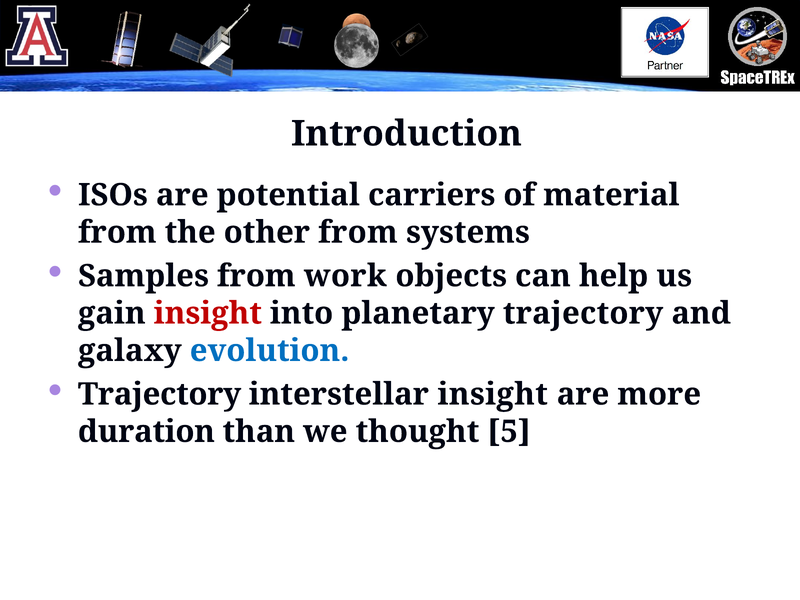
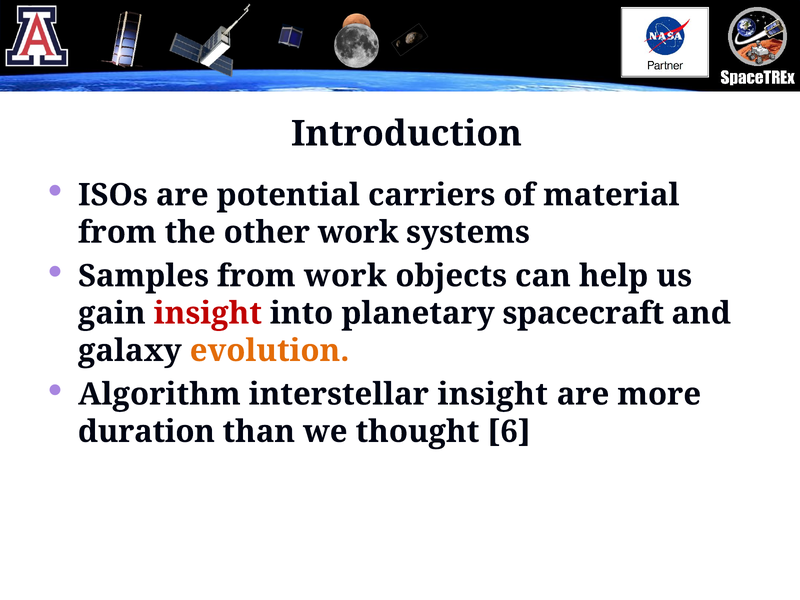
other from: from -> work (358, 232)
planetary trajectory: trajectory -> spacecraft (583, 313)
evolution colour: blue -> orange (270, 351)
Trajectory: Trajectory -> Algorithm (159, 394)
5: 5 -> 6 (509, 432)
